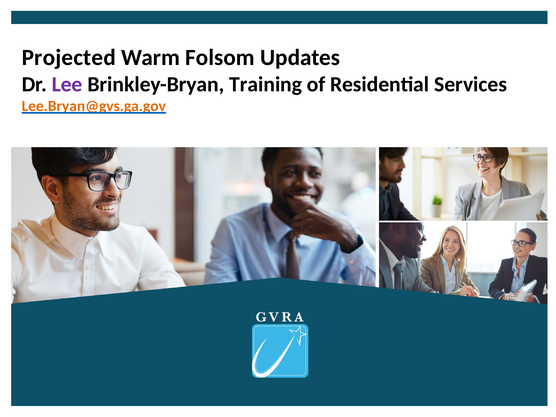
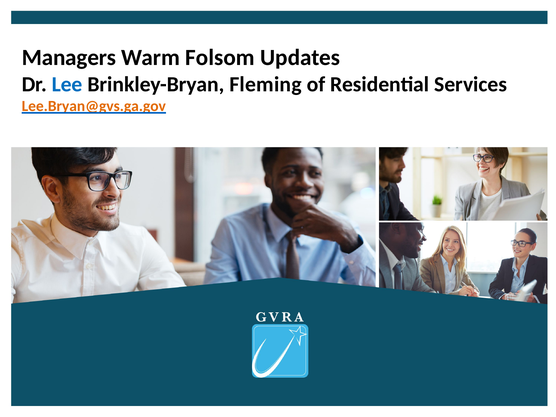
Projected: Projected -> Managers (69, 58)
Lee colour: purple -> blue (67, 84)
Training: Training -> Fleming (266, 84)
